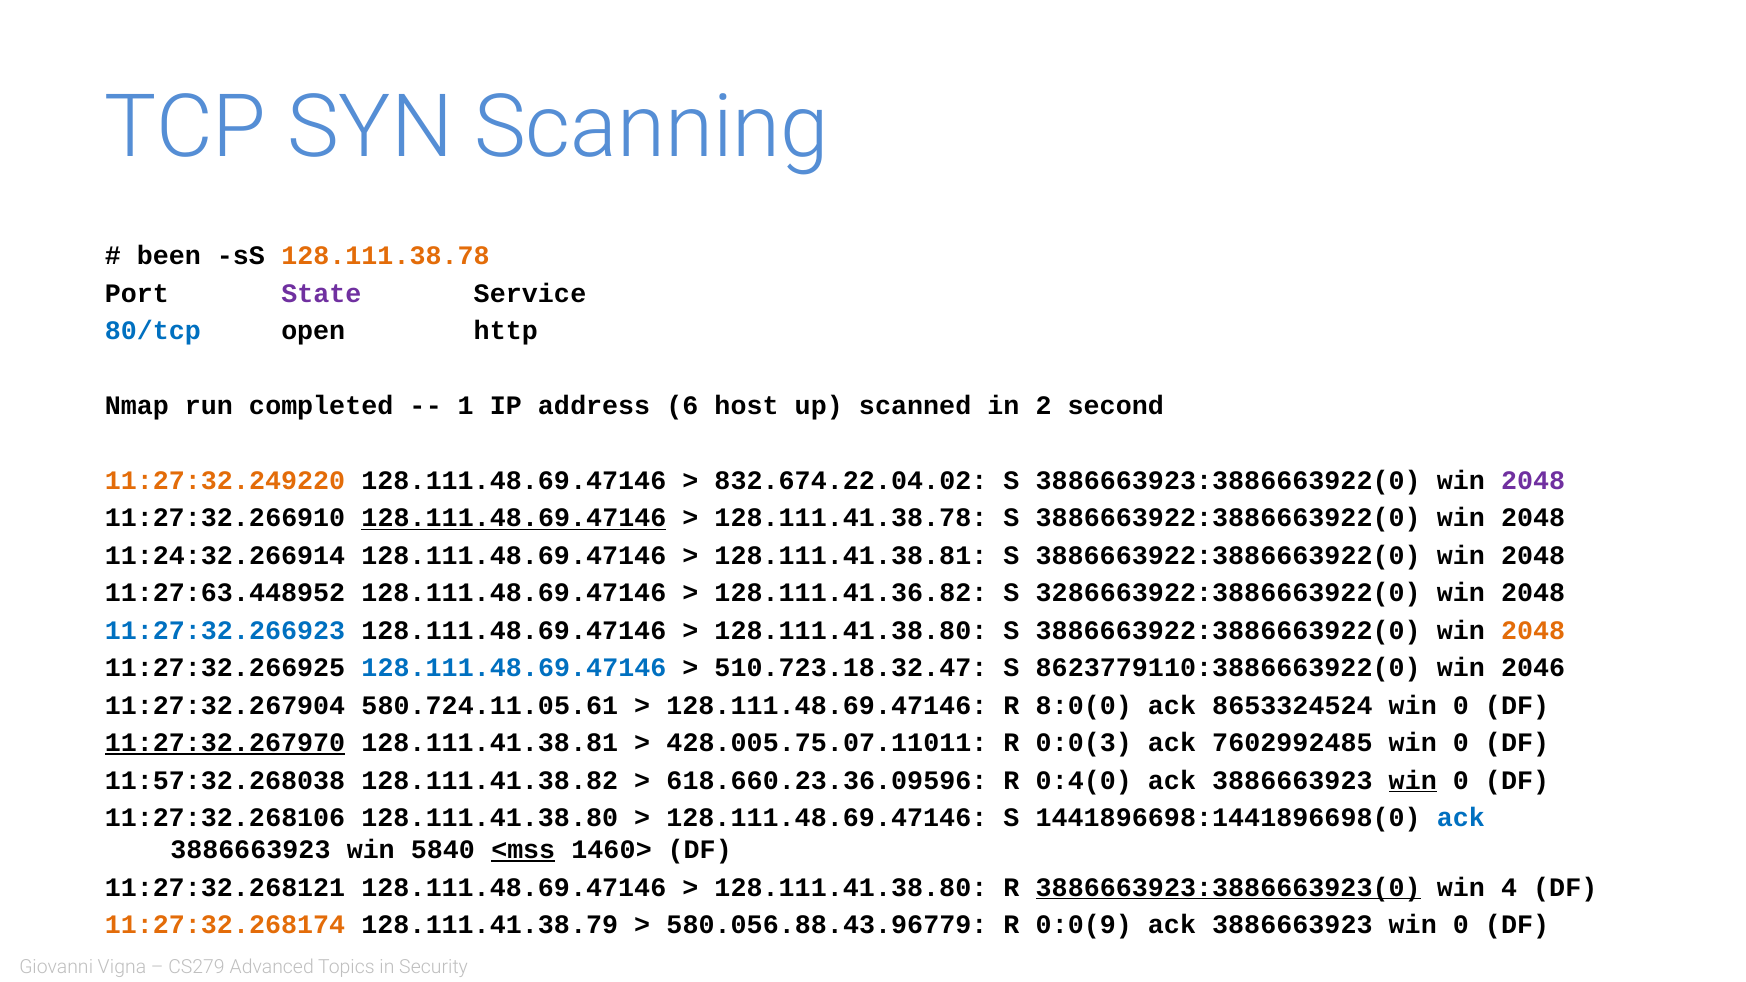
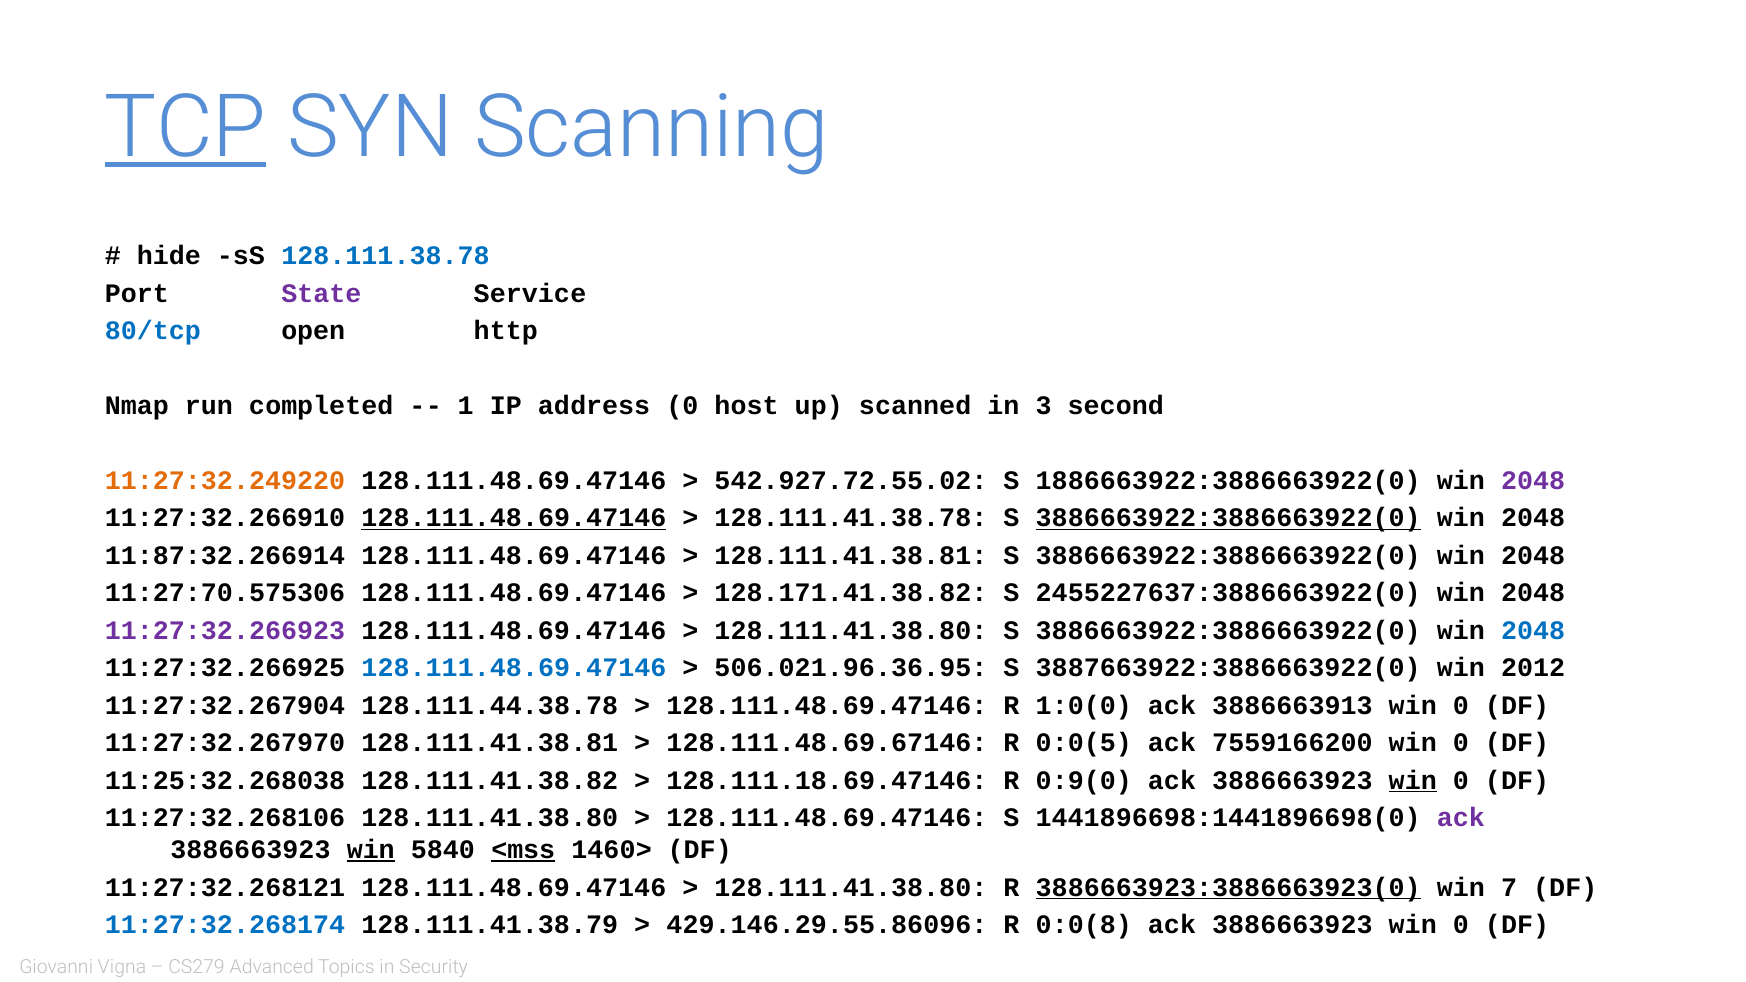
TCP underline: none -> present (185, 127)
been: been -> hide (169, 256)
128.111.38.78 colour: orange -> blue (385, 256)
address 6: 6 -> 0 (682, 406)
2: 2 -> 3 (1044, 406)
832.674.22.04.02: 832.674.22.04.02 -> 542.927.72.55.02 (851, 481)
3886663923:3886663922(0: 3886663923:3886663922(0 -> 1886663922:3886663922(0 (1228, 481)
3886663922:3886663922(0 underline: none -> present (1228, 518)
11:24:32.266914: 11:24:32.266914 -> 11:87:32.266914 (225, 556)
11:27:63.448952: 11:27:63.448952 -> 11:27:70.575306 (225, 593)
128.111.41.36.82: 128.111.41.36.82 -> 128.171.41.38.82 (851, 593)
3286663922:3886663922(0: 3286663922:3886663922(0 -> 2455227637:3886663922(0 (1228, 593)
11:27:32.266923 colour: blue -> purple (225, 630)
2048 colour: orange -> blue (1533, 630)
510.723.18.32.47: 510.723.18.32.47 -> 506.021.96.36.95 (851, 668)
8623779110:3886663922(0: 8623779110:3886663922(0 -> 3887663922:3886663922(0 (1228, 668)
2046: 2046 -> 2012 (1533, 668)
580.724.11.05.61: 580.724.11.05.61 -> 128.111.44.38.78 (490, 705)
8:0(0: 8:0(0 -> 1:0(0 (1084, 705)
8653324524: 8653324524 -> 3886663913 (1292, 705)
11:27:32.267970 underline: present -> none (225, 743)
428.005.75.07.11011: 428.005.75.07.11011 -> 128.111.48.69.67146 (827, 743)
0:0(3: 0:0(3 -> 0:0(5 (1084, 743)
7602992485: 7602992485 -> 7559166200 (1292, 743)
11:57:32.268038: 11:57:32.268038 -> 11:25:32.268038 (225, 780)
618.660.23.36.09596: 618.660.23.36.09596 -> 128.111.18.69.47146 (827, 780)
0:4(0: 0:4(0 -> 0:9(0 (1084, 780)
ack colour: blue -> purple (1461, 818)
win underline: none -> present (371, 850)
4: 4 -> 7 (1509, 887)
11:27:32.268174 colour: orange -> blue (225, 925)
580.056.88.43.96779: 580.056.88.43.96779 -> 429.146.29.55.86096 (827, 925)
0:0(9: 0:0(9 -> 0:0(8 (1084, 925)
